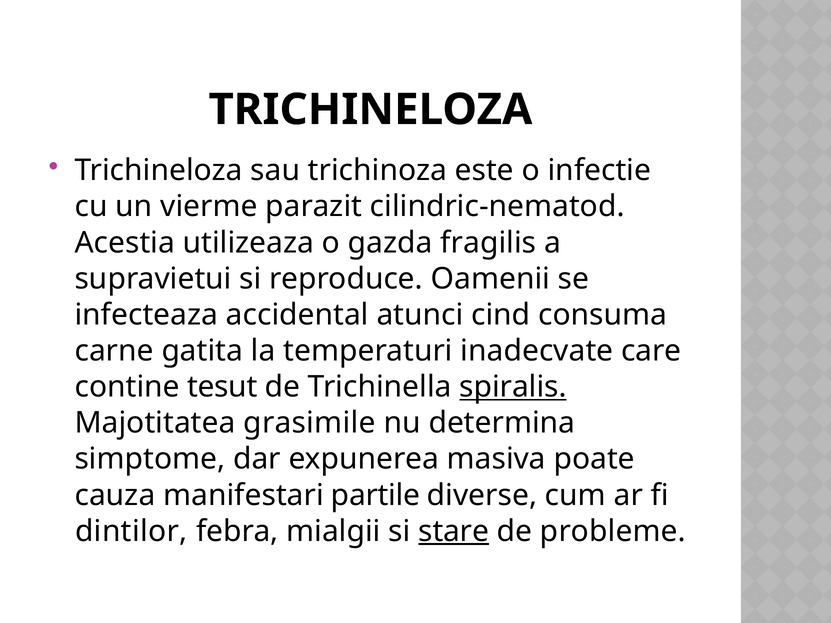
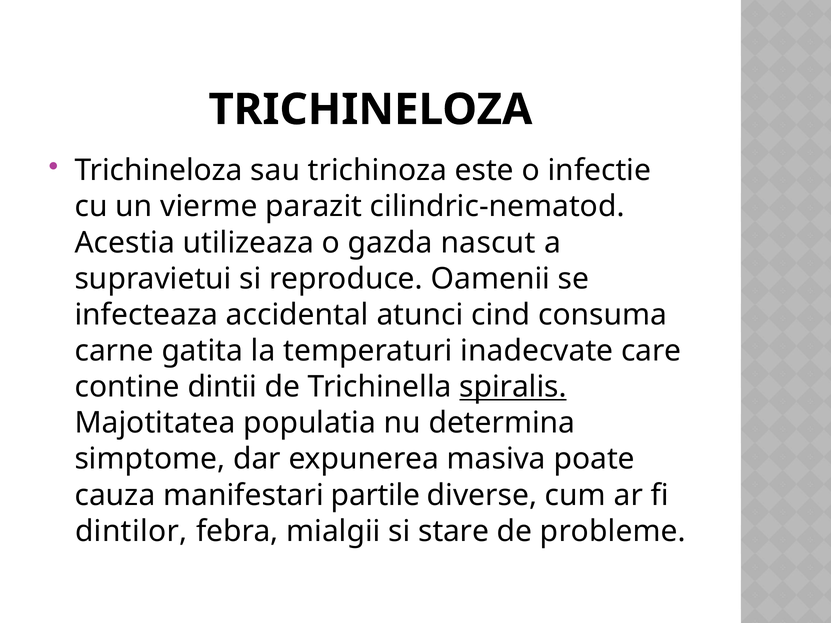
fragilis: fragilis -> nascut (488, 243)
tesut: tesut -> dintii (222, 387)
grasimile: grasimile -> populatia (310, 423)
stare underline: present -> none (454, 531)
